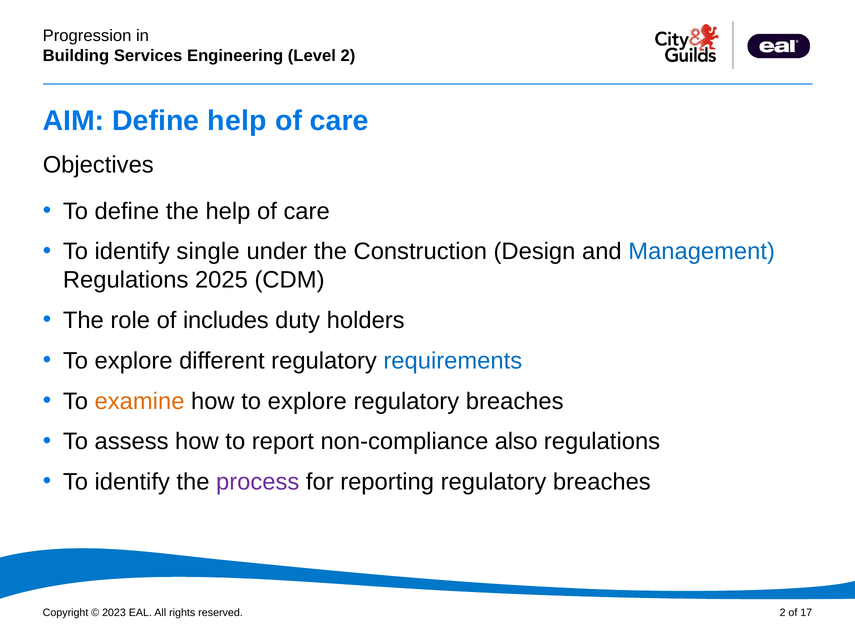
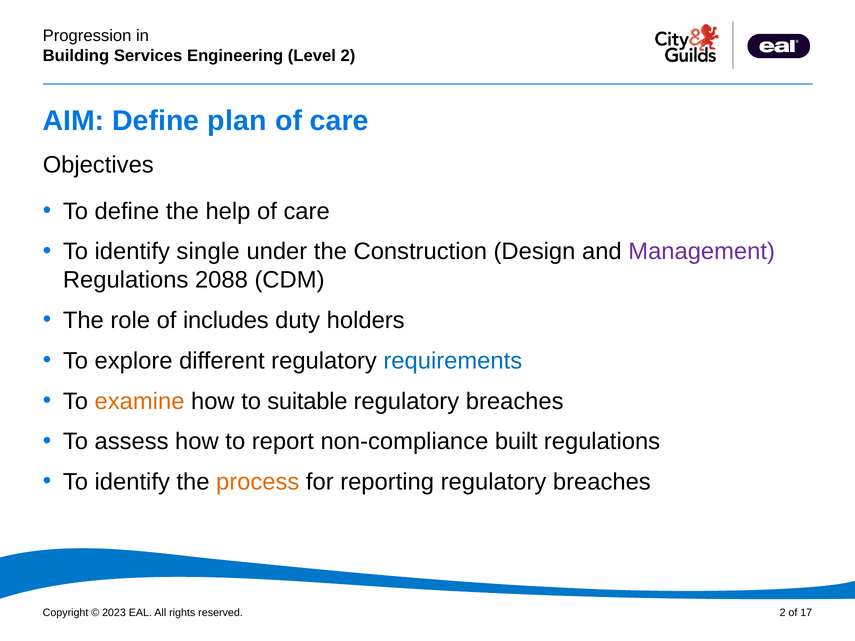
Define help: help -> plan (237, 121)
Management colour: blue -> purple (702, 252)
2025: 2025 -> 2088 (221, 280)
how to explore: explore -> suitable (307, 401)
also: also -> built (516, 442)
process colour: purple -> orange (258, 482)
